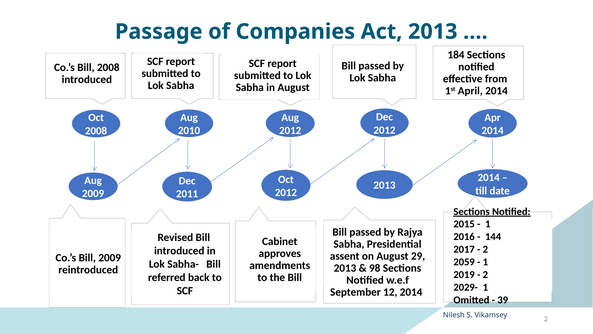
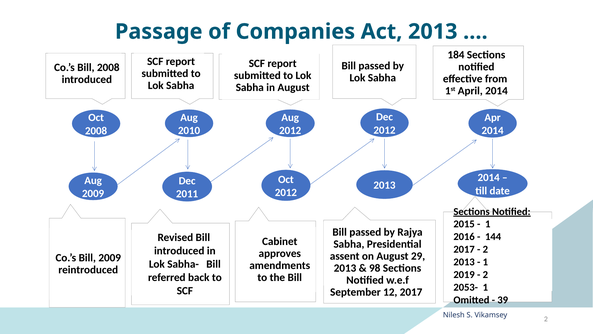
2059: 2059 -> 2013 (464, 262)
2029-: 2029- -> 2053- (466, 287)
12 2014: 2014 -> 2017 (411, 292)
